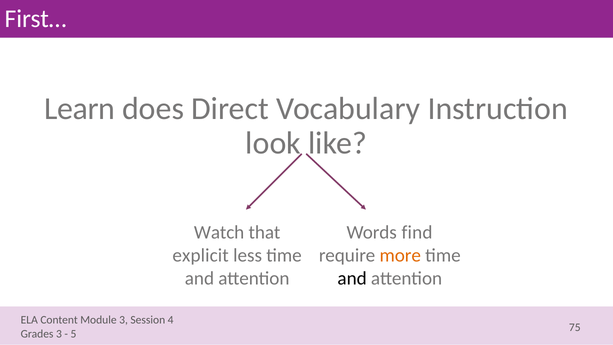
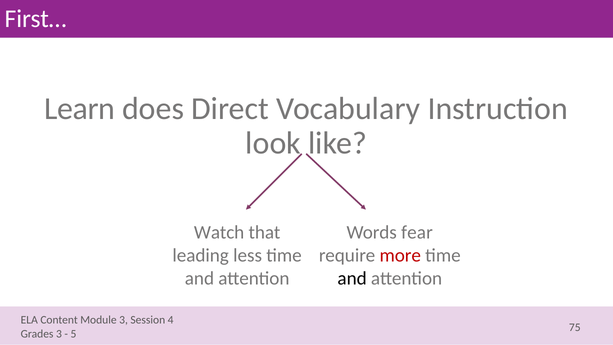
find: find -> fear (417, 232)
explicit: explicit -> leading (201, 255)
more colour: orange -> red (400, 255)
